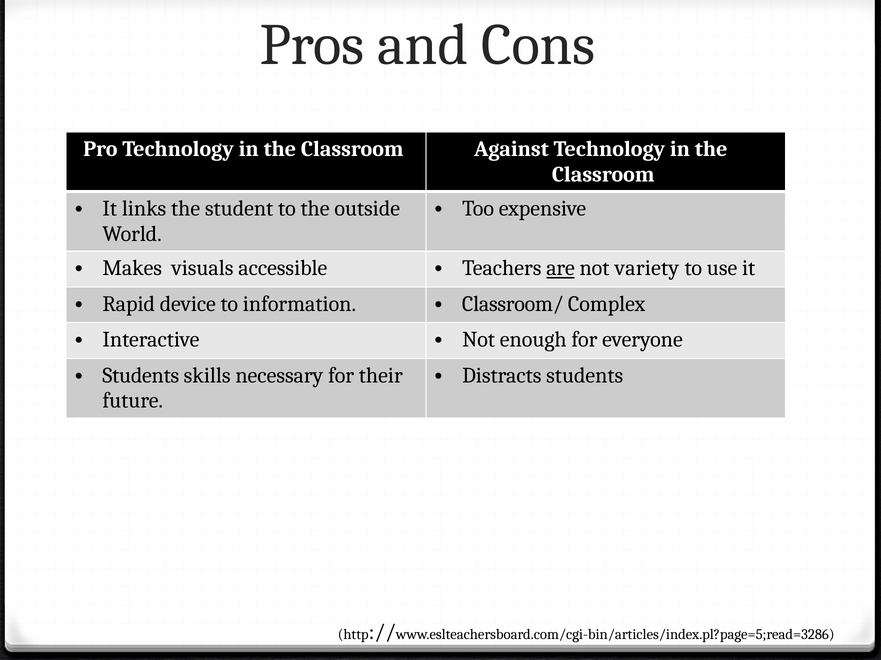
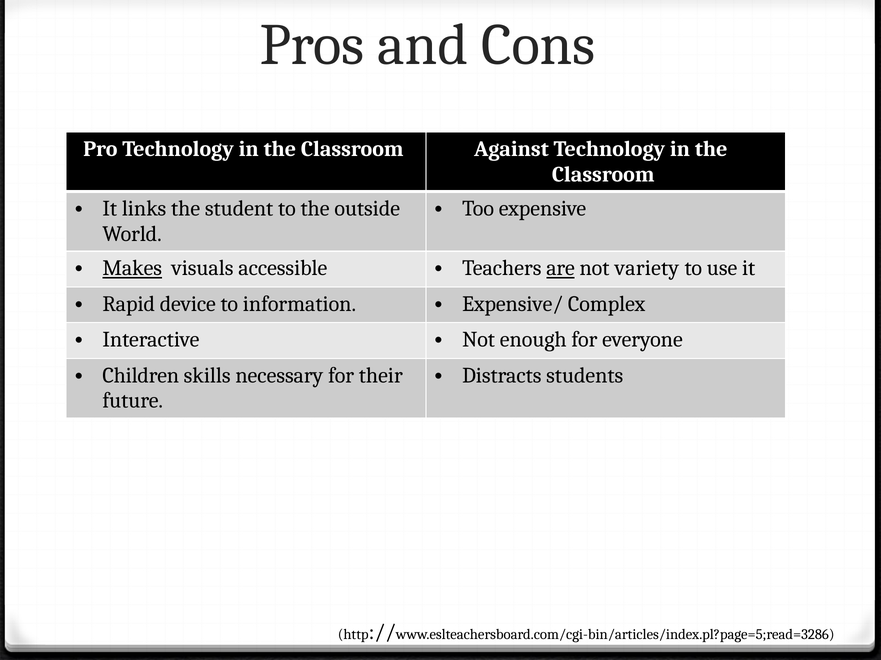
Makes underline: none -> present (132, 269)
Classroom/: Classroom/ -> Expensive/ (513, 304)
Students: Students -> Children (141, 376)
